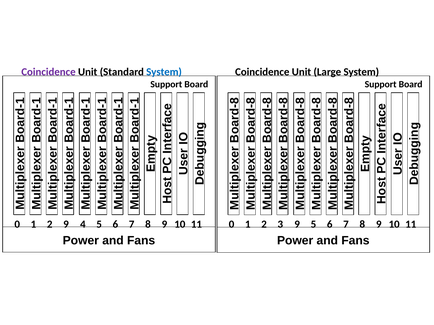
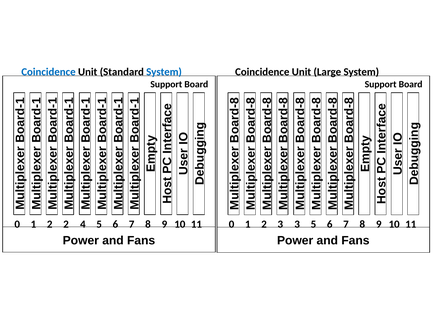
Coincidence colour: purple -> blue (48, 72)
2 9: 9 -> 2 (66, 224)
3 9: 9 -> 3 (297, 225)
